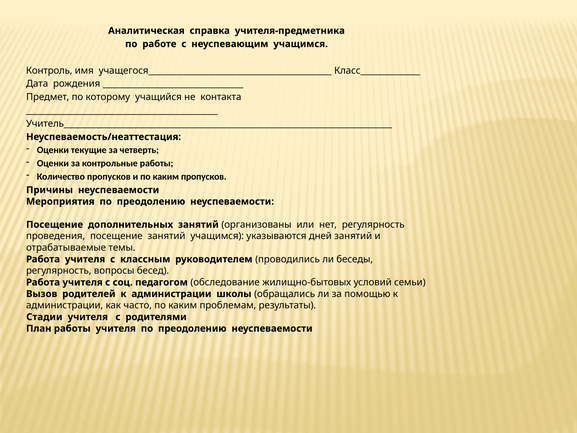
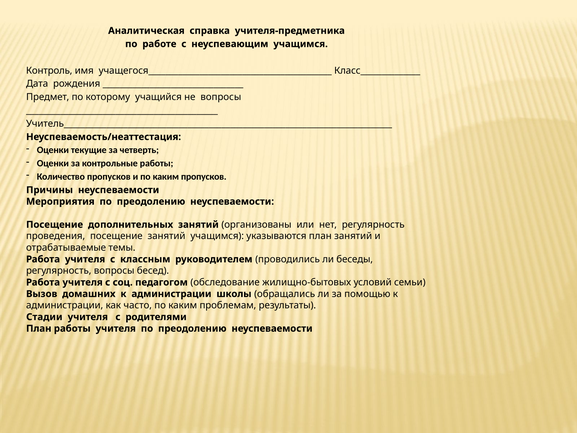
не контакта: контакта -> вопросы (221, 97)
указываются дней: дней -> план (320, 236)
родителей: родителей -> домашних (89, 294)
